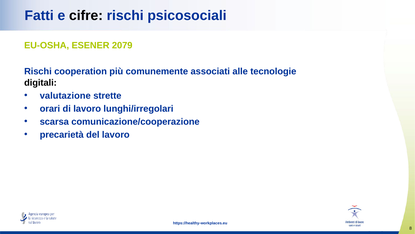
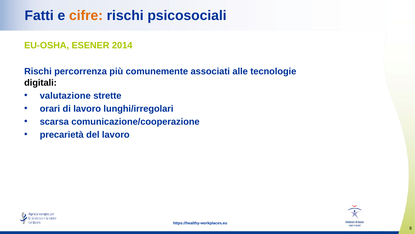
cifre colour: black -> orange (86, 15)
2079: 2079 -> 2014 (122, 45)
cooperation: cooperation -> percorrenza (81, 71)
